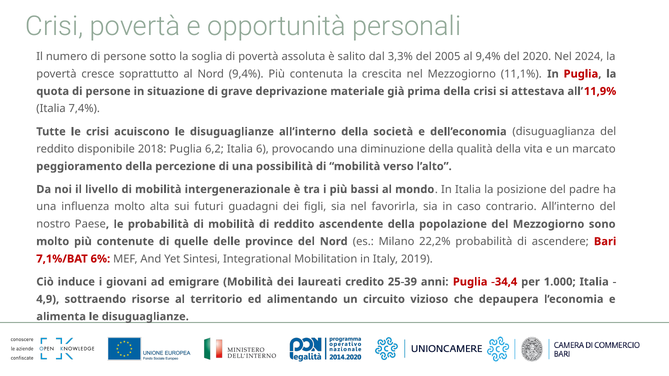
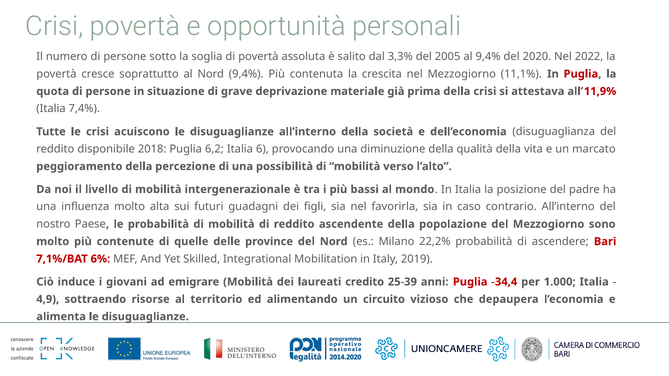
2024: 2024 -> 2022 (589, 57)
Sintesi: Sintesi -> Skilled (202, 259)
